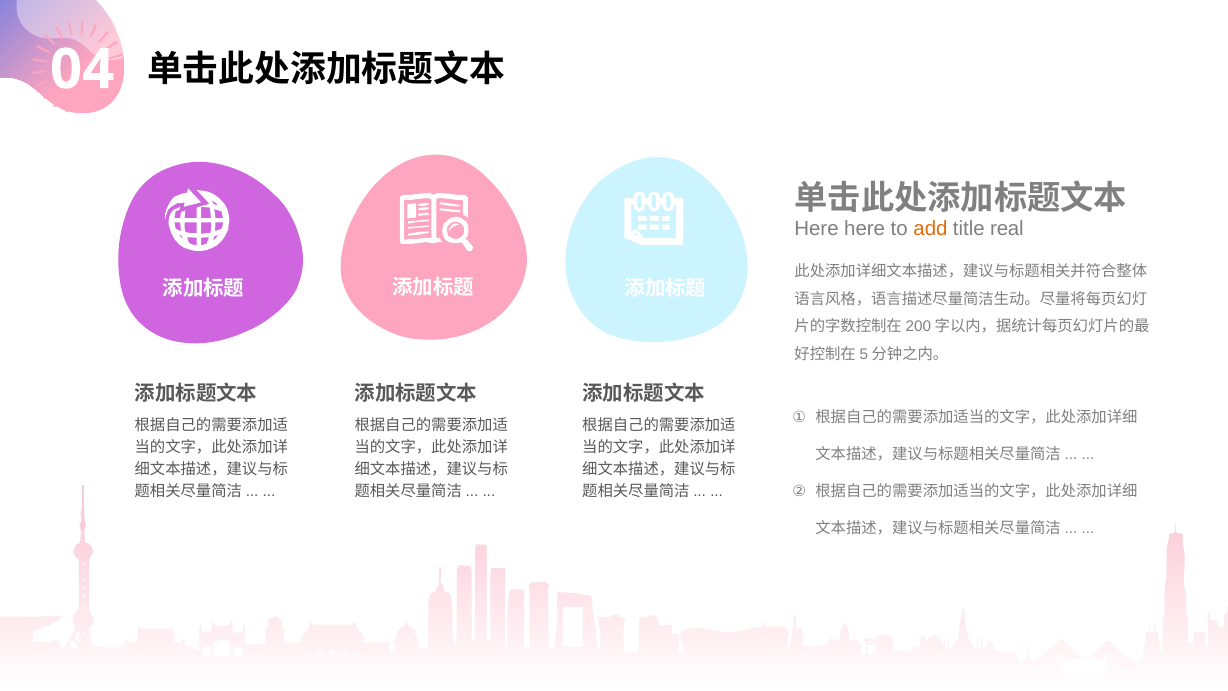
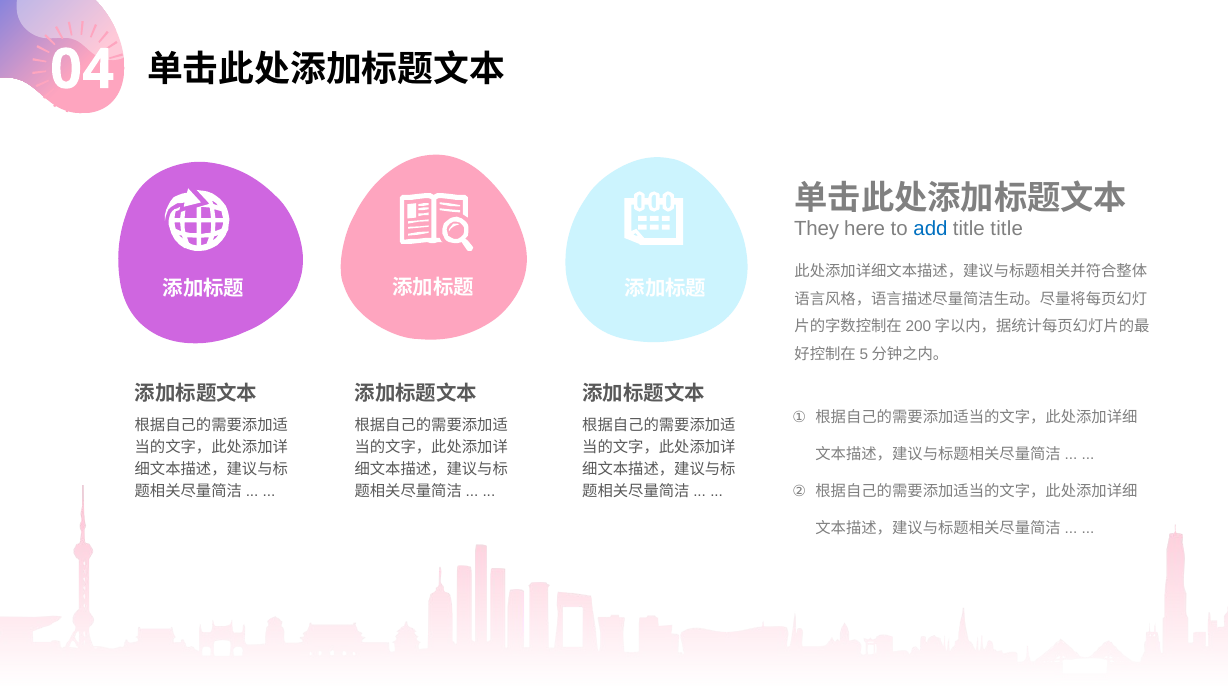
Here: Here -> They (817, 229)
add colour: orange -> blue (930, 229)
title real: real -> title (1007, 229)
